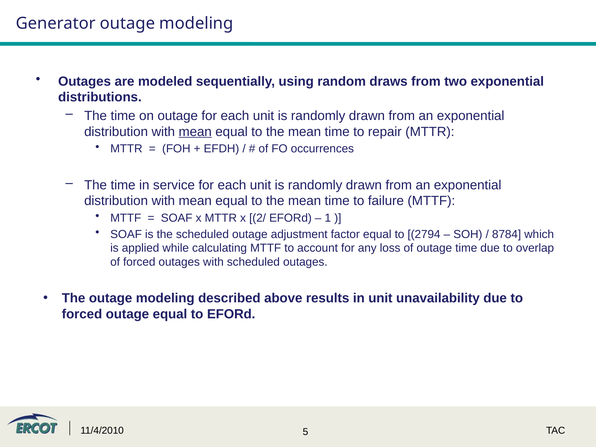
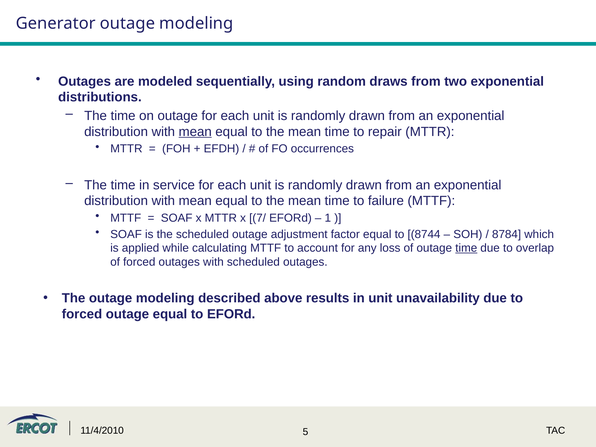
2/: 2/ -> 7/ (258, 218)
2794: 2794 -> 8744 (424, 234)
time underline: none -> present (466, 248)
